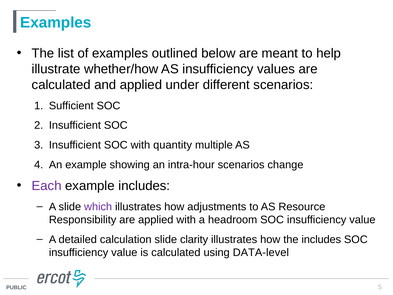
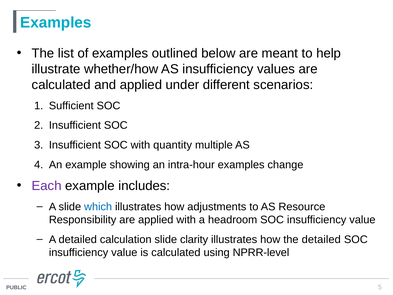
intra-hour scenarios: scenarios -> examples (241, 165)
which colour: purple -> blue (98, 206)
the includes: includes -> detailed (321, 239)
DATA-level: DATA-level -> NPRR-level (261, 252)
